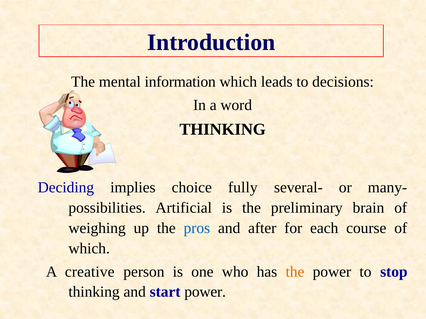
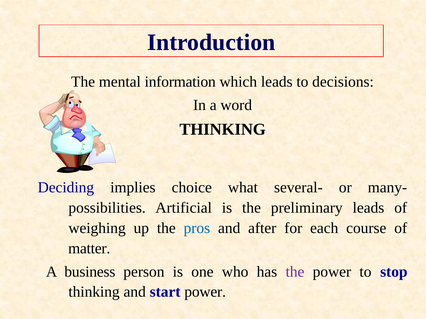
fully: fully -> what (243, 188)
preliminary brain: brain -> leads (368, 208)
which: which -> matter (89, 249)
creative: creative -> business (90, 272)
the colour: orange -> purple (295, 272)
